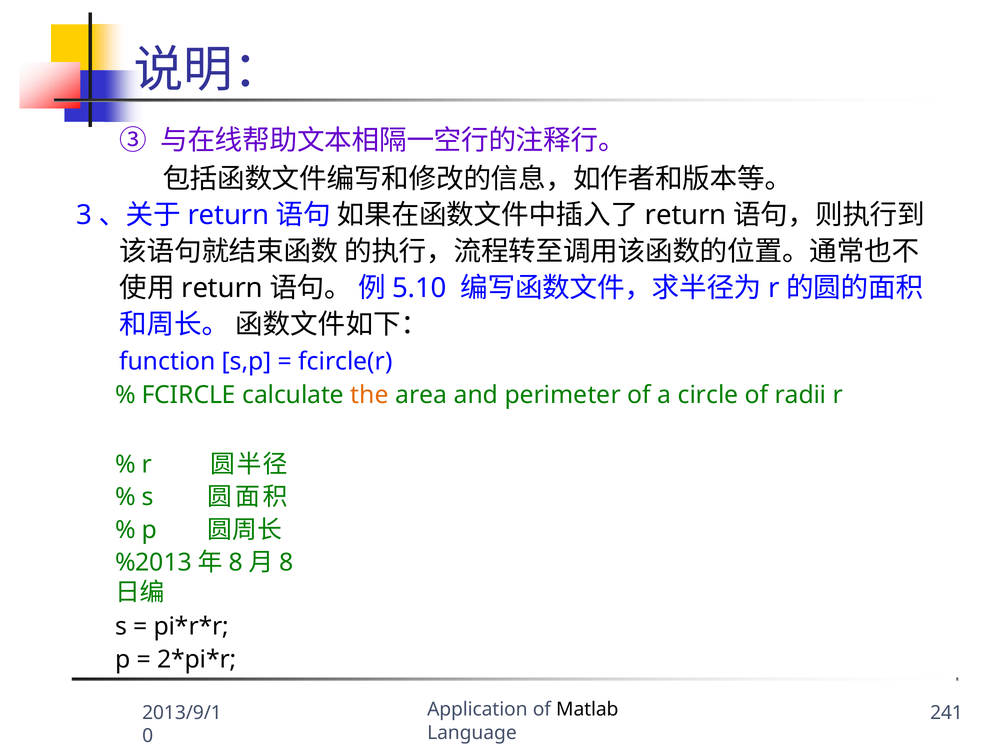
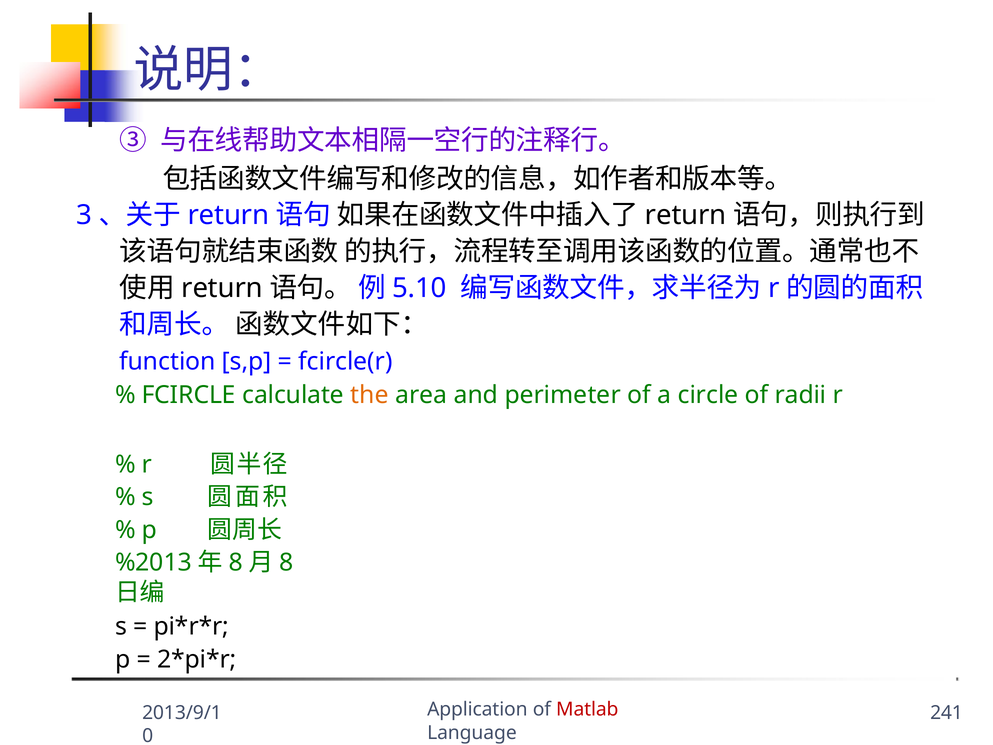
Matlab colour: black -> red (587, 709)
